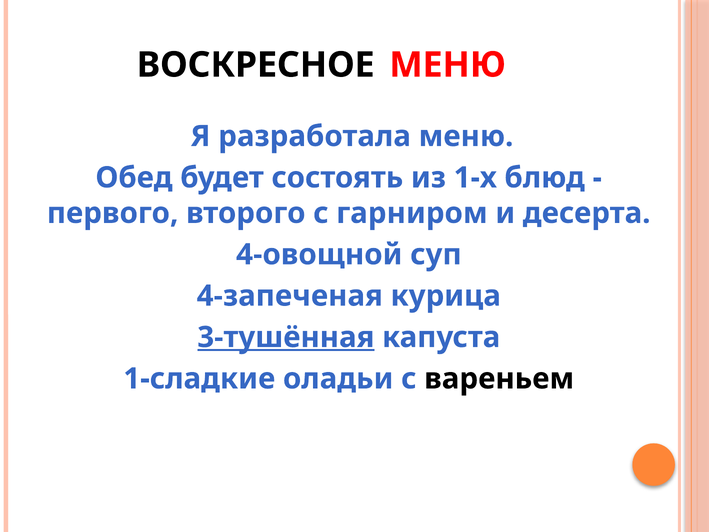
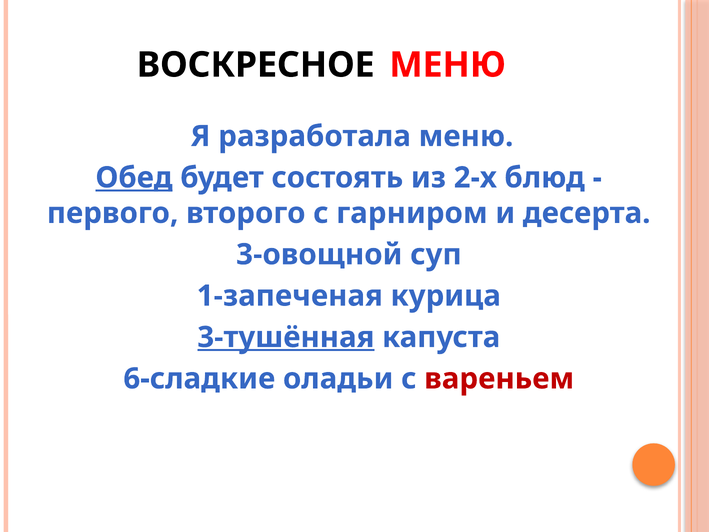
Обед underline: none -> present (134, 178)
1-х: 1-х -> 2-х (475, 178)
4-овощной: 4-овощной -> 3-овощной (319, 254)
4-запеченая: 4-запеченая -> 1-запеченая (290, 296)
1-сладкие: 1-сладкие -> 6-сладкие (199, 379)
вареньем colour: black -> red (499, 379)
